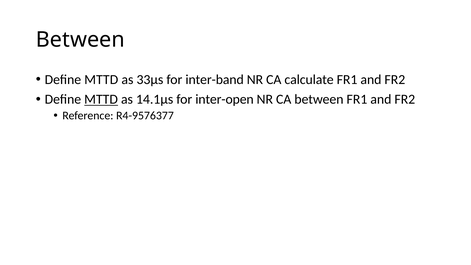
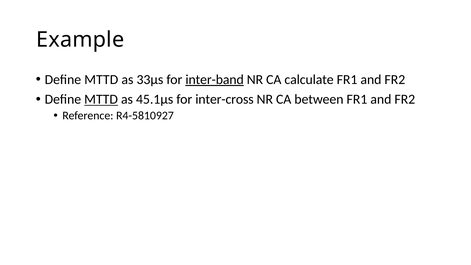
Between: Between -> Example (80, 40)
inter-band underline: none -> present (215, 80)
14.1µs: 14.1µs -> 45.1µs (155, 99)
inter-open: inter-open -> inter-cross (225, 99)
R4-9576377: R4-9576377 -> R4-5810927 (145, 116)
